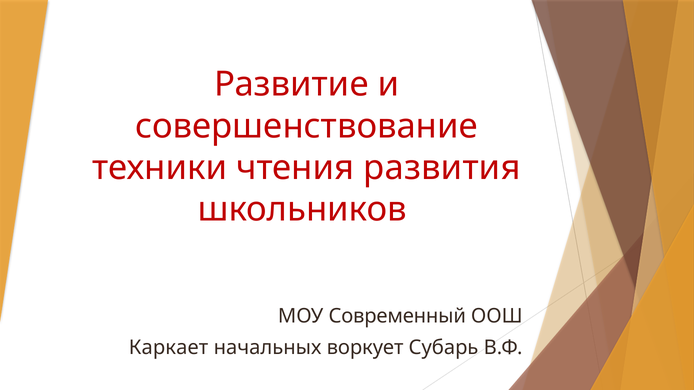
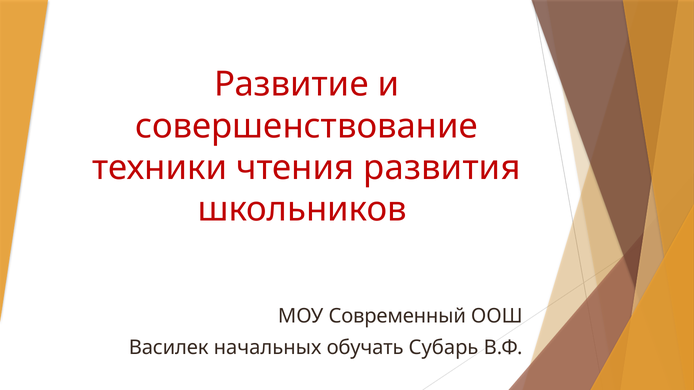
Каркает: Каркает -> Василек (169, 348)
воркует: воркует -> обучать (365, 348)
